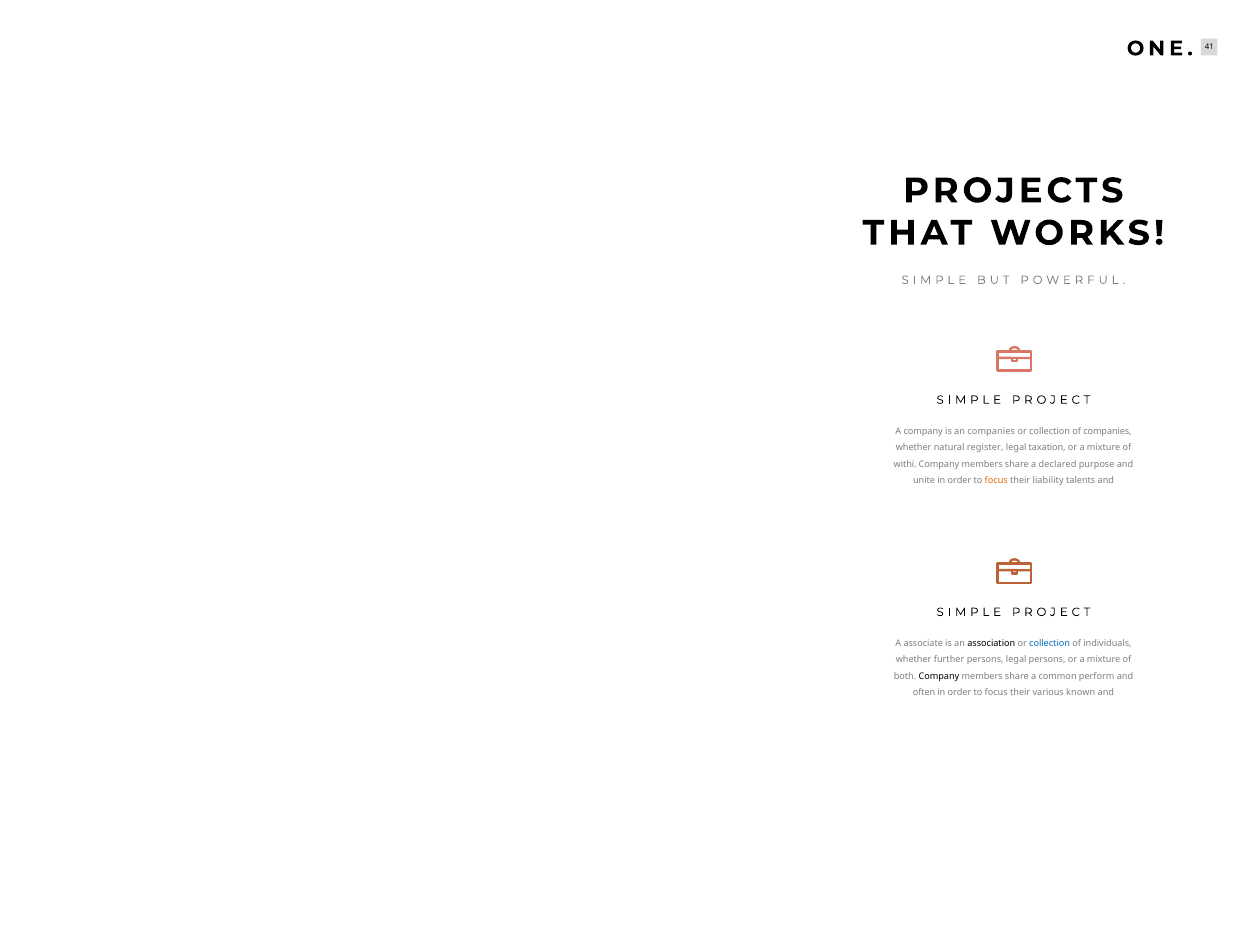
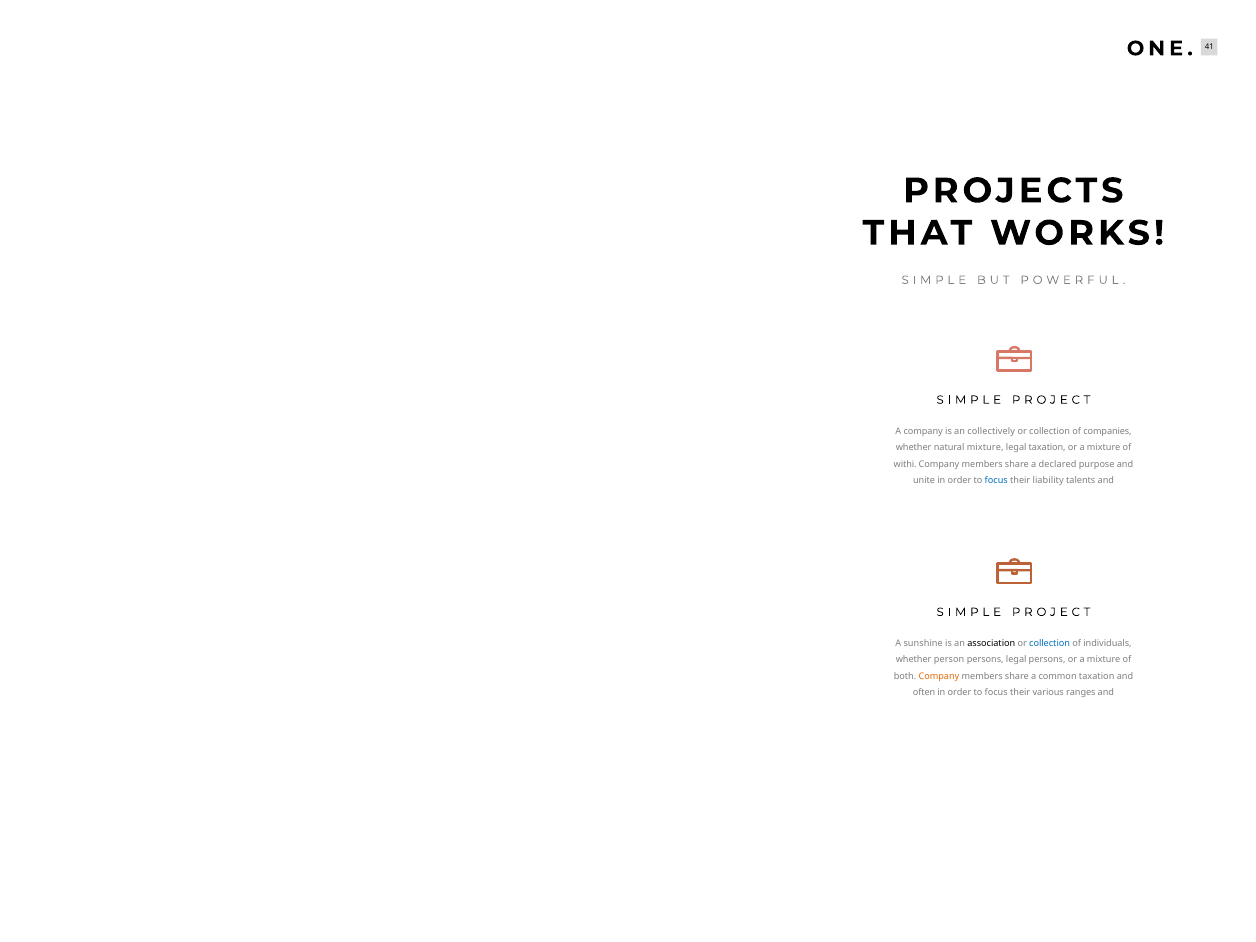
an companies: companies -> collectively (991, 431)
natural register: register -> mixture (985, 448)
focus colour: orange -> blue (996, 481)
associate: associate -> sunshine (923, 643)
further: further -> person (949, 660)
Company colour: black -> orange (939, 676)
common perform: perform -> taxation (1097, 676)
known: known -> ranges (1081, 693)
